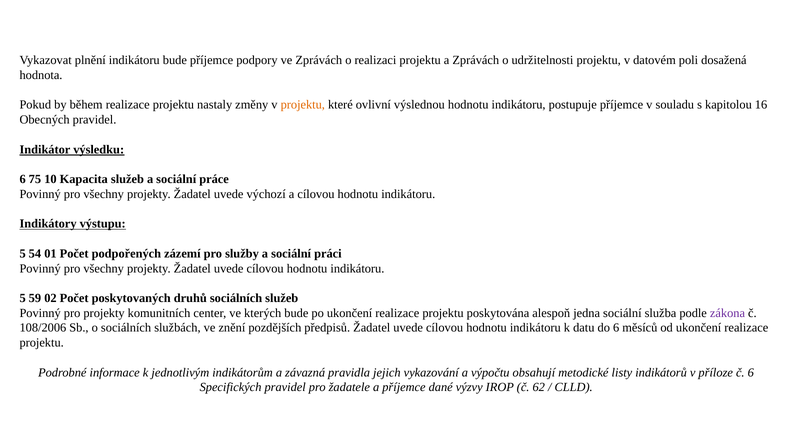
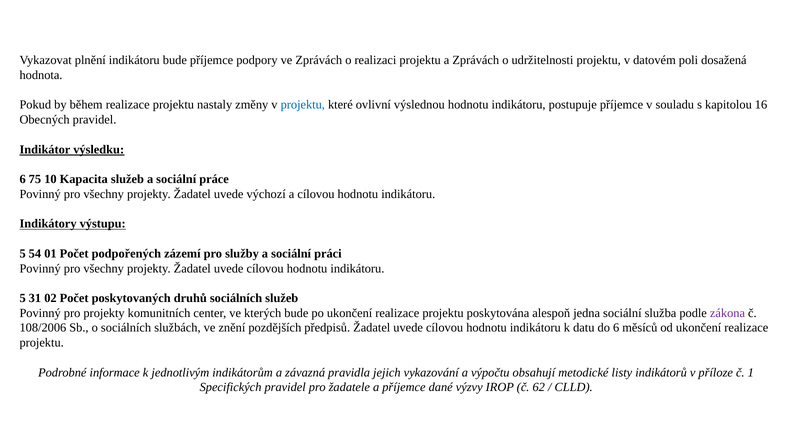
projektu colour: orange -> blue (303, 105)
59: 59 -> 31 (35, 298)
č 6: 6 -> 1 (751, 373)
